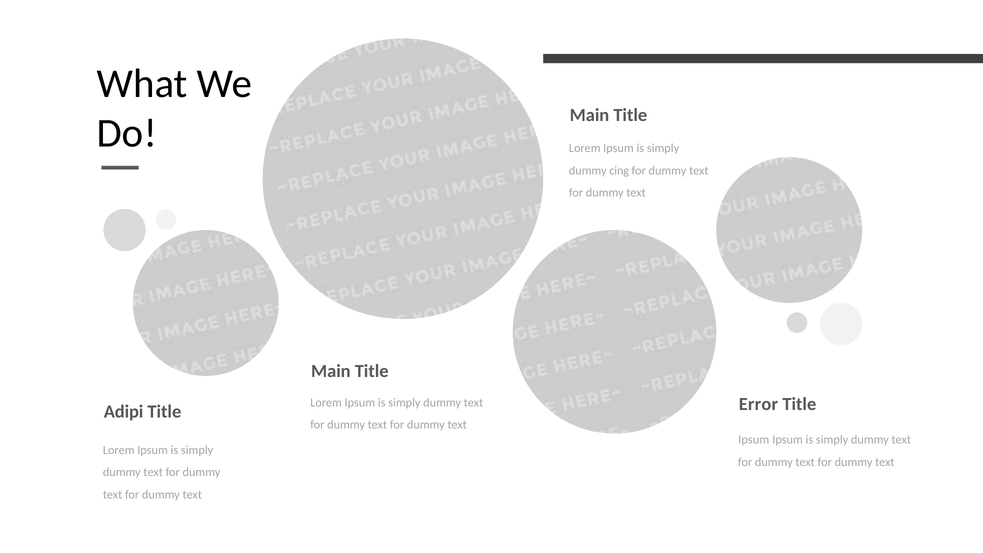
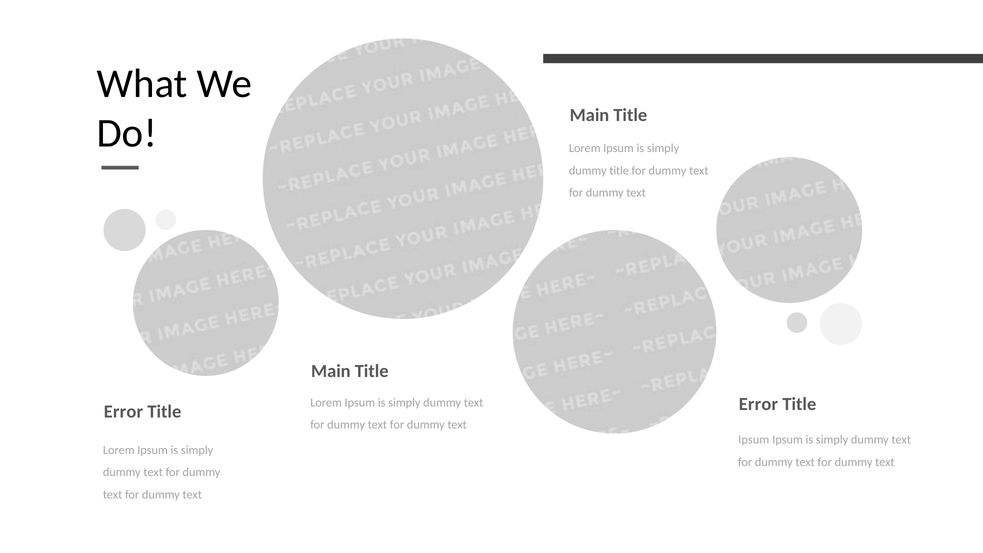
dummy cing: cing -> title (619, 170)
Adipi: Adipi -> Error (123, 412)
